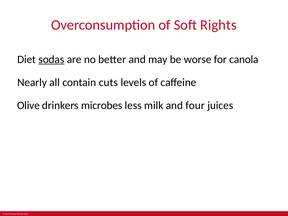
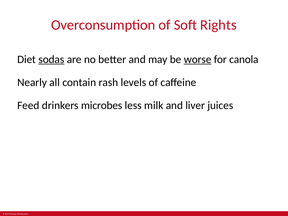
worse underline: none -> present (198, 59)
cuts: cuts -> rash (108, 82)
Olive: Olive -> Feed (28, 105)
four: four -> liver (195, 105)
